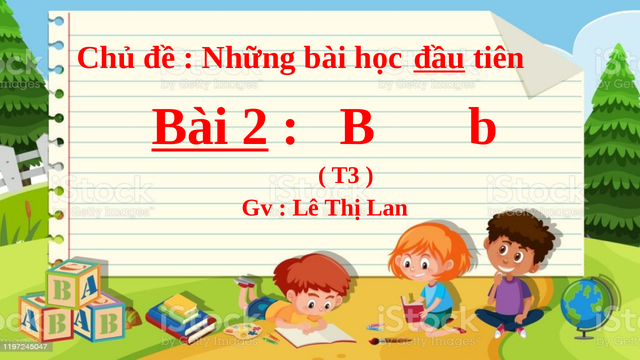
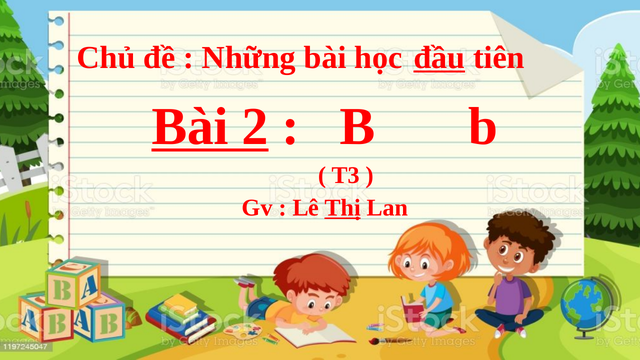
Thị underline: none -> present (343, 208)
